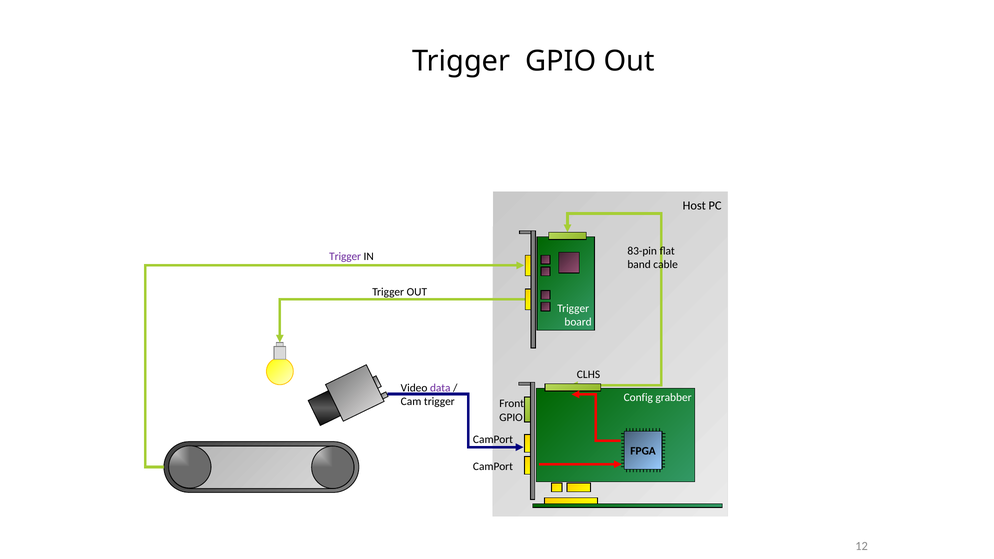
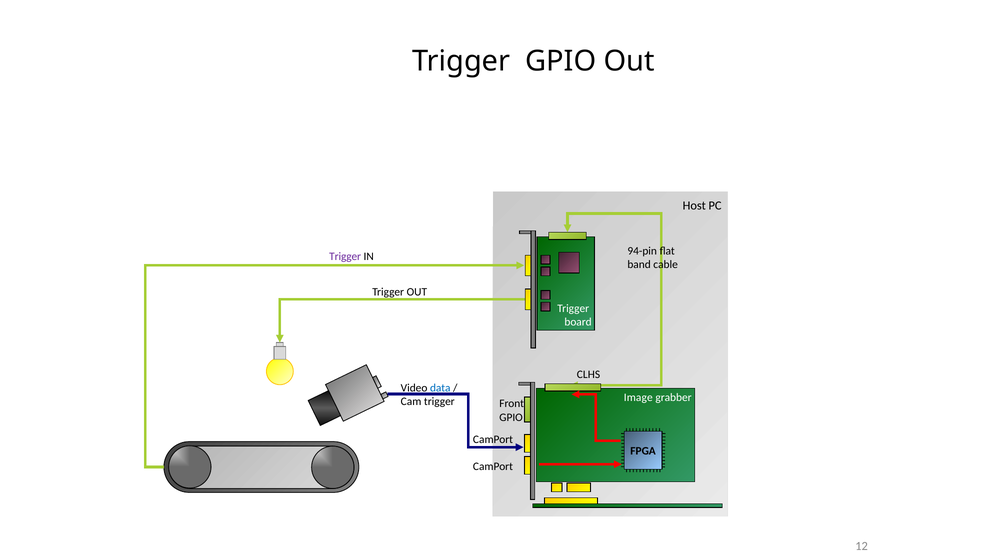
83-pin: 83-pin -> 94-pin (642, 251)
data colour: purple -> blue (440, 388)
Config: Config -> Image (638, 397)
